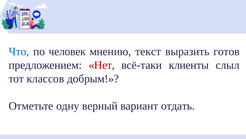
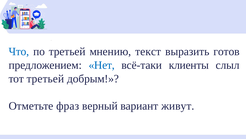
по человек: человек -> третьей (67, 51)
Нет colour: red -> blue (102, 65)
тот классов: классов -> третьей (45, 78)
одну: одну -> фраз (68, 105)
отдать: отдать -> живут (178, 105)
